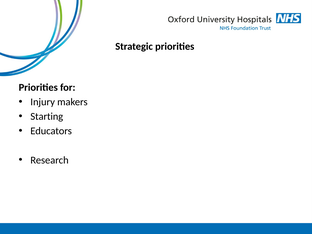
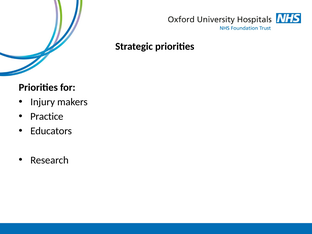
Starting: Starting -> Practice (47, 116)
